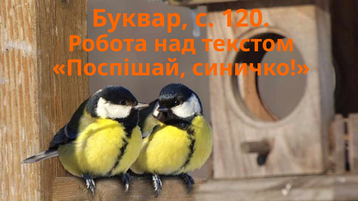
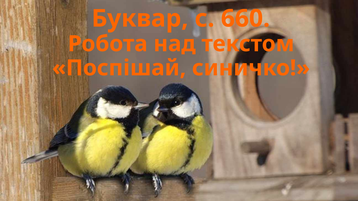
120: 120 -> 660 (245, 19)
